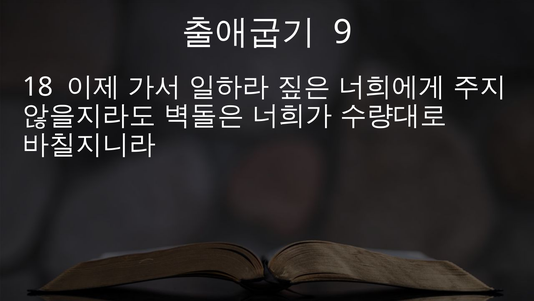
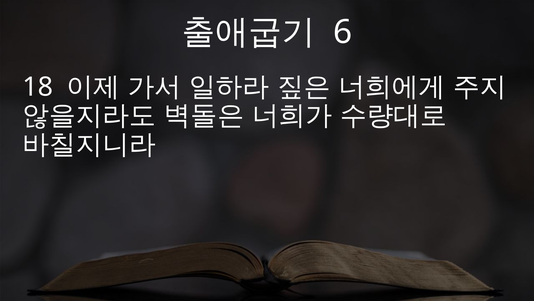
9: 9 -> 6 (343, 32)
